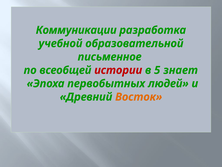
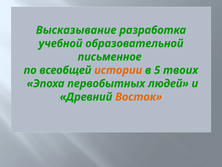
Коммуникации: Коммуникации -> Высказывание (76, 30)
истории colour: red -> orange (118, 70)
знает: знает -> твоих (181, 70)
